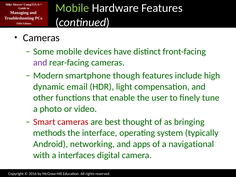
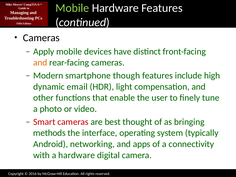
Some: Some -> Apply (44, 51)
and colour: purple -> orange (40, 63)
navigational: navigational -> connectivity (191, 144)
a interfaces: interfaces -> hardware (77, 155)
